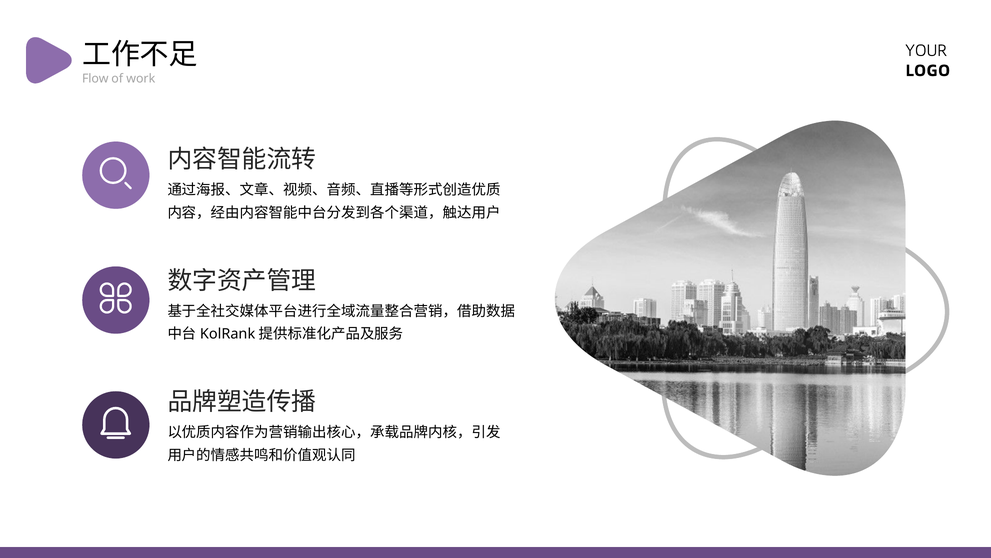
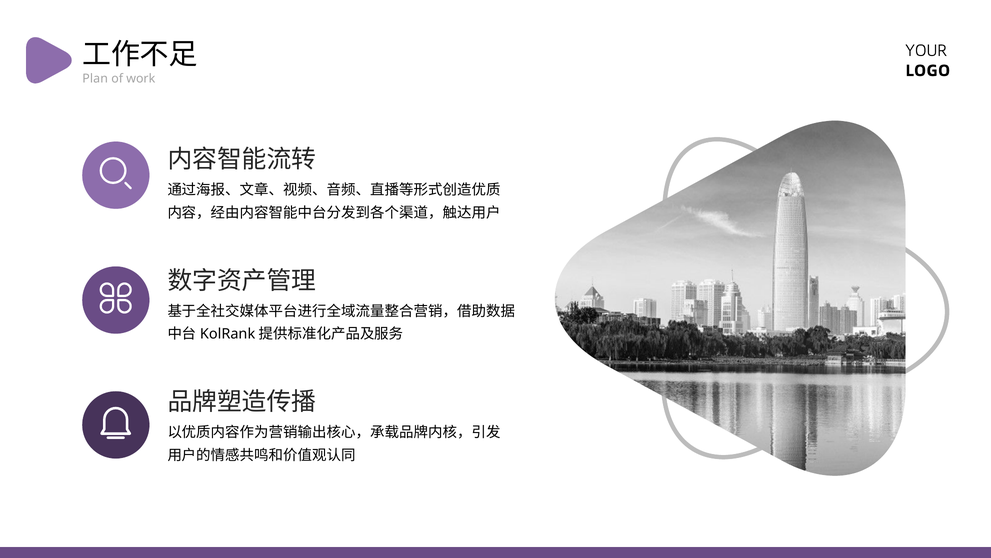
Flow: Flow -> Plan (95, 78)
